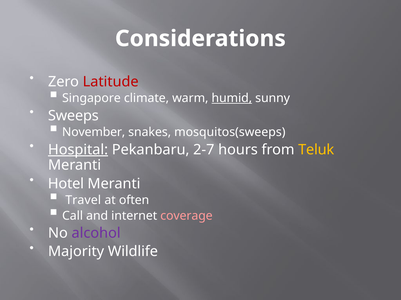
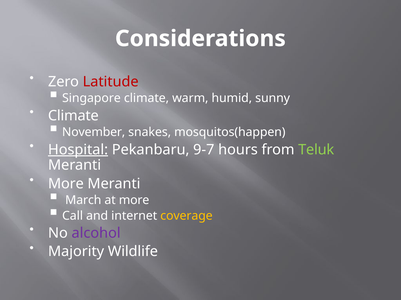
humid underline: present -> none (232, 98)
Sweeps: Sweeps -> Climate (73, 116)
mosquitos(sweeps: mosquitos(sweeps -> mosquitos(happen (230, 132)
2-7: 2-7 -> 9-7 (204, 150)
Teluk colour: yellow -> light green (316, 150)
Hotel: Hotel -> More (66, 184)
Travel: Travel -> March (83, 201)
at often: often -> more (134, 201)
coverage colour: pink -> yellow (186, 216)
